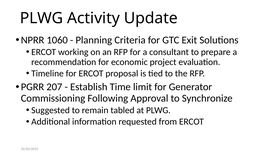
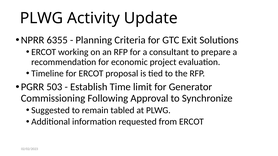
1060: 1060 -> 6355 (57, 40)
207: 207 -> 503 (54, 87)
